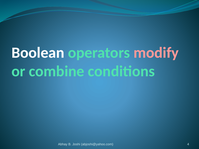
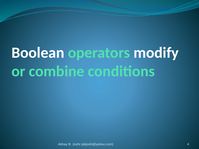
modify colour: pink -> white (156, 53)
